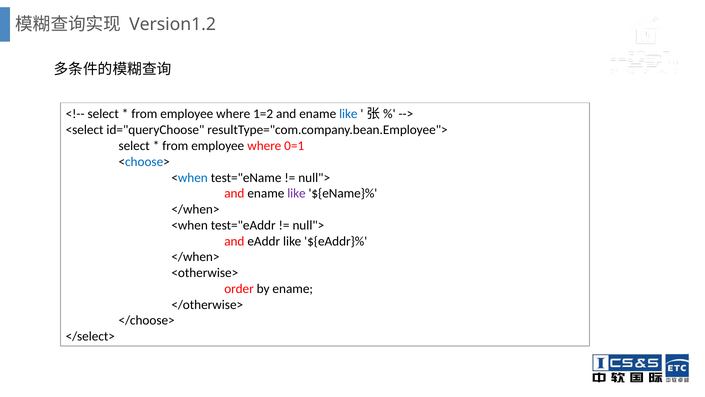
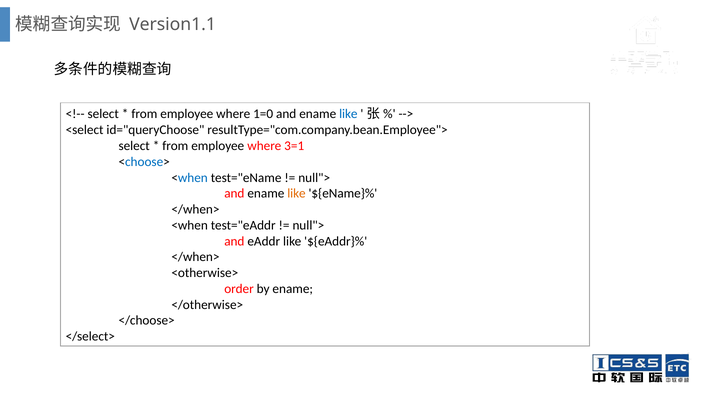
Version1.2: Version1.2 -> Version1.1 (173, 24)
1=2: 1=2 -> 1=0 (263, 114)
0=1: 0=1 -> 3=1 (294, 146)
like colour: purple -> orange (296, 193)
